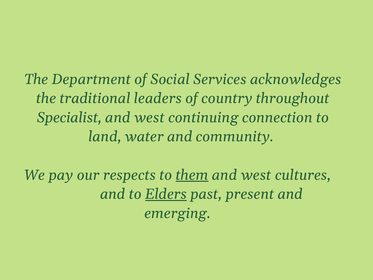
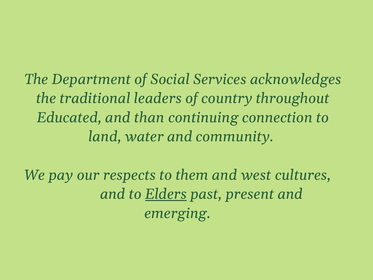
Specialist: Specialist -> Educated (69, 117)
west: west -> than (149, 117)
them underline: present -> none (192, 175)
